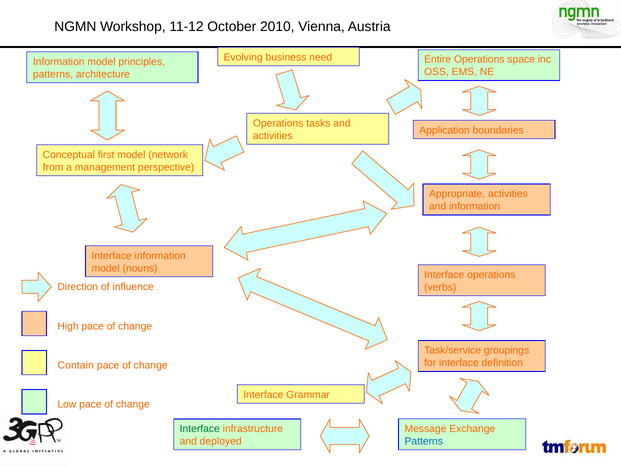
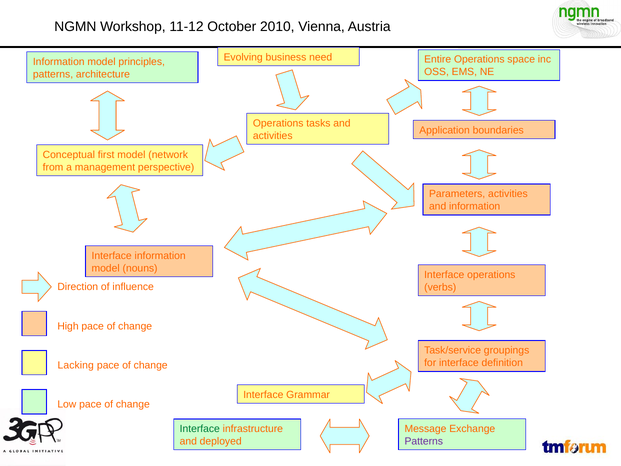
Appropriate: Appropriate -> Parameters (457, 194)
Contain: Contain -> Lacking (76, 365)
Patterns colour: blue -> purple (424, 441)
